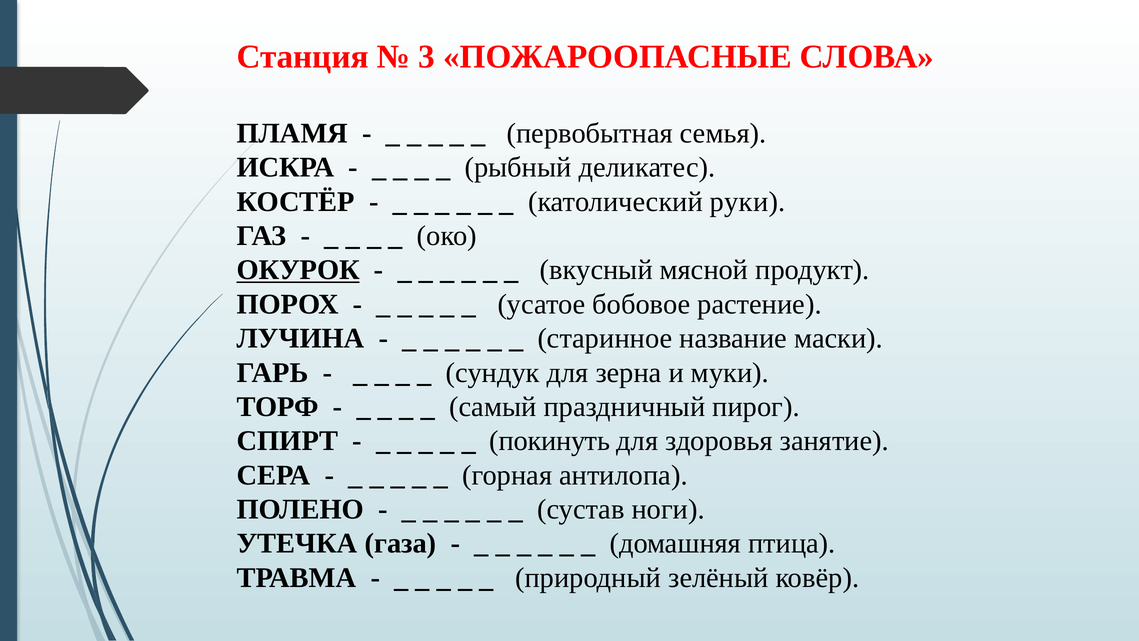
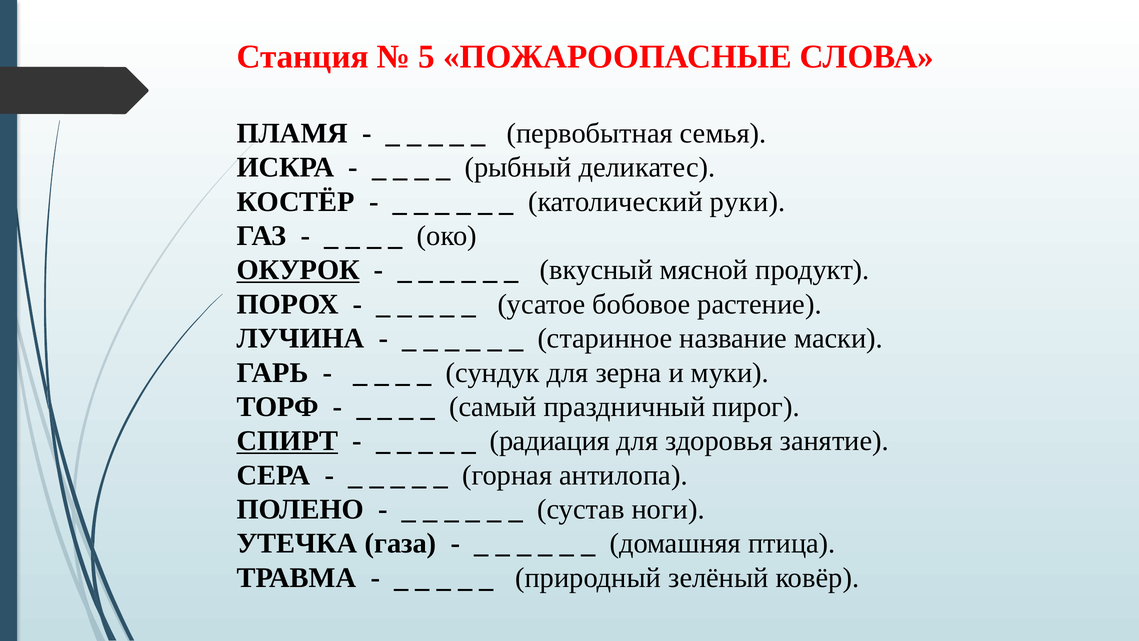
3: 3 -> 5 (427, 57)
СПИРТ underline: none -> present (287, 441)
покинуть: покинуть -> радиация (550, 441)
